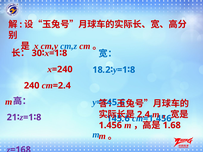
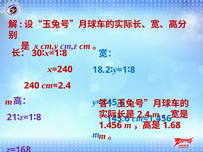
cm,z colour: blue -> purple (69, 46)
